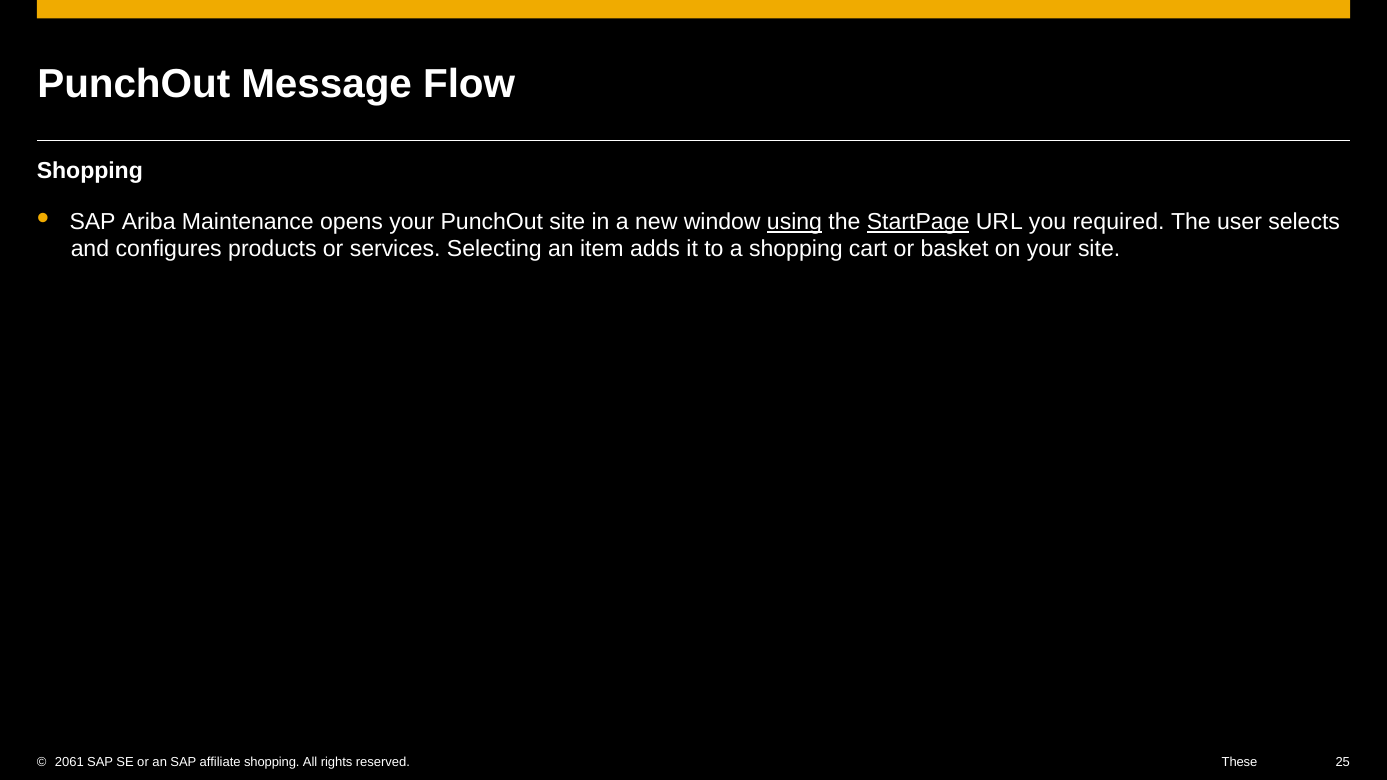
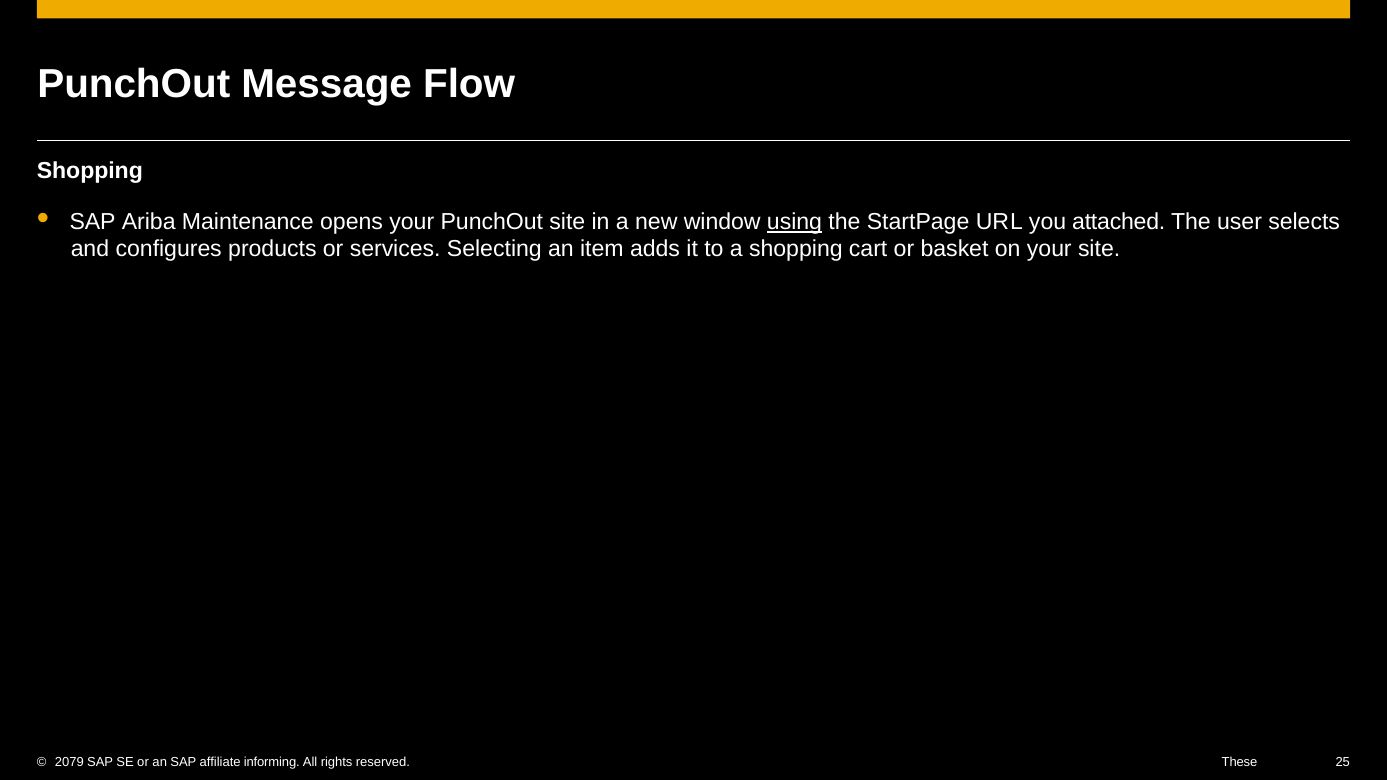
StartPage underline: present -> none (918, 222)
required: required -> attached (1119, 222)
2061: 2061 -> 2079 (69, 763)
affiliate shopping: shopping -> informing (272, 763)
